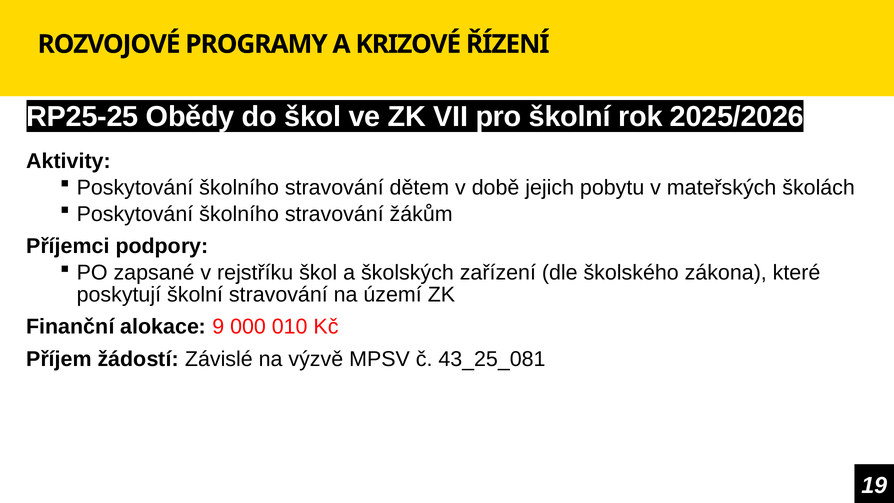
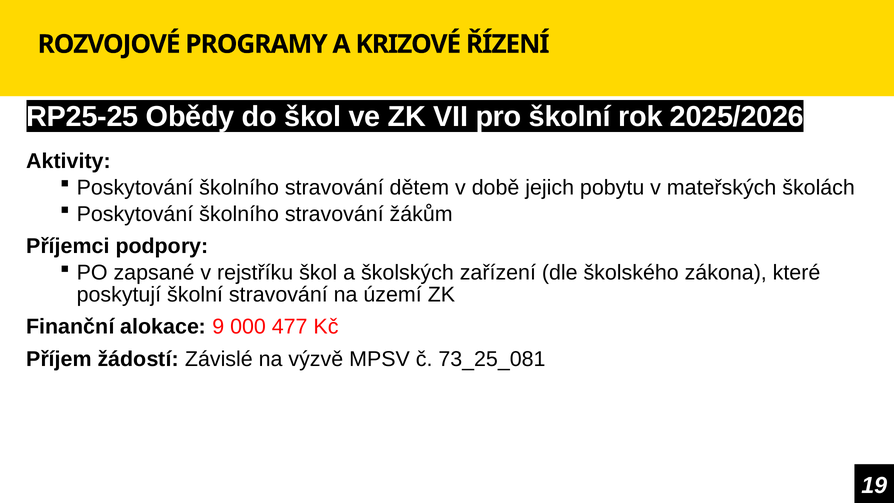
010: 010 -> 477 (290, 327)
43_25_081: 43_25_081 -> 73_25_081 (492, 359)
